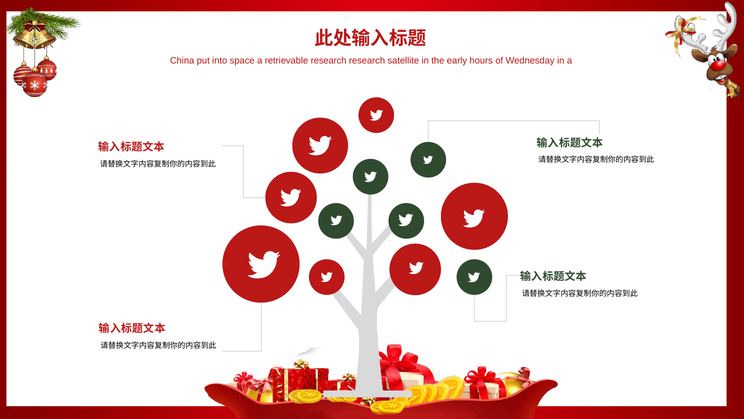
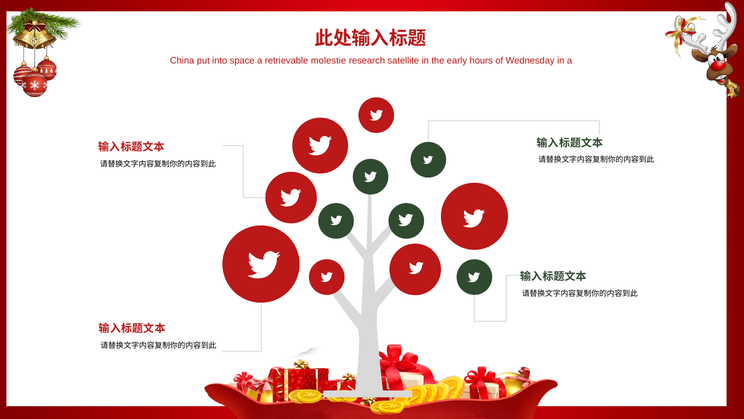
retrievable research: research -> molestie (329, 61)
